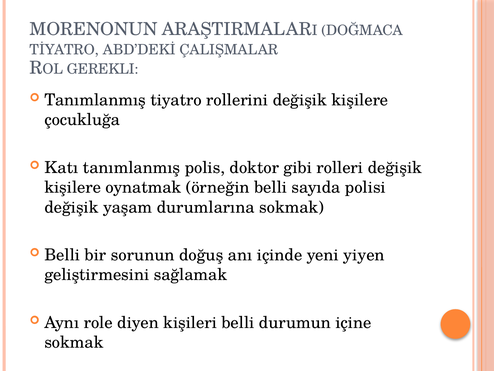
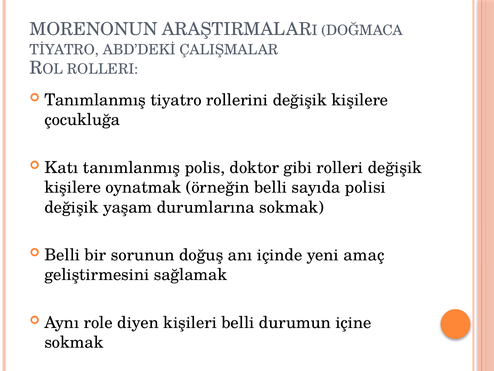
GEREKLI: GEREKLI -> ROLLERI (103, 69)
yiyen: yiyen -> amaç (364, 255)
